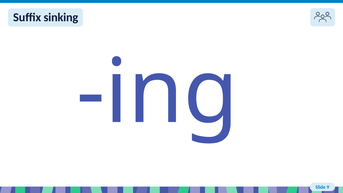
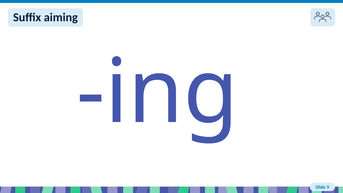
sinking: sinking -> aiming (61, 17)
